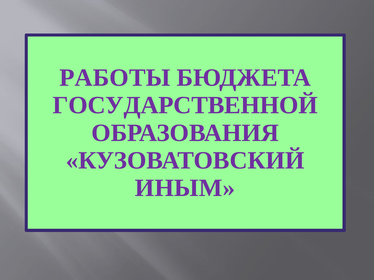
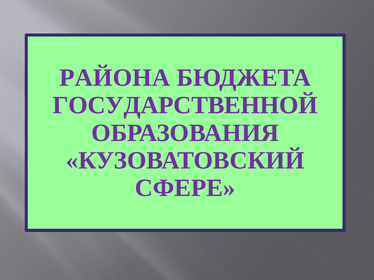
РАБОТЫ: РАБОТЫ -> РАЙОНА (115, 78)
ИНЫМ: ИНЫМ -> СФЕРЕ (185, 188)
